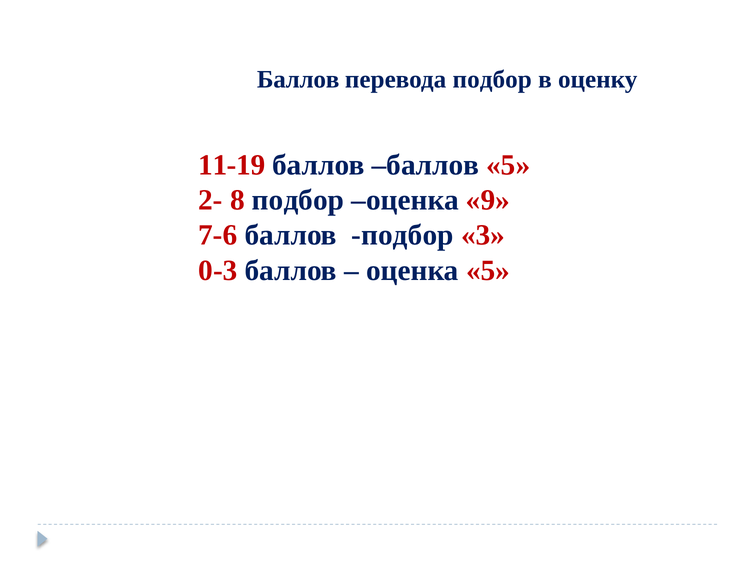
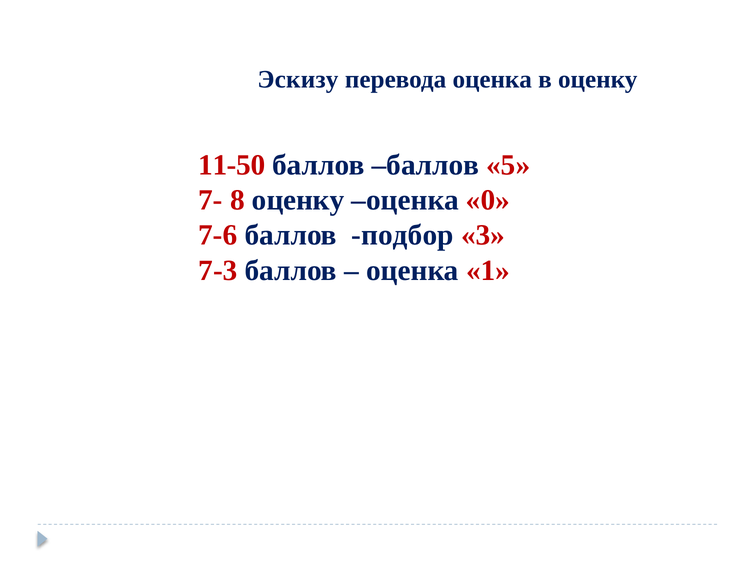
Баллов: Баллов -> Эскизу (298, 80)
перевода подбор: подбор -> оценка (492, 80)
11-19: 11-19 -> 11-50 (232, 165)
2-: 2- -> 7- (211, 200)
8 подбор: подбор -> оценку (298, 200)
9: 9 -> 0 (488, 200)
0-3: 0-3 -> 7-3 (218, 271)
оценка 5: 5 -> 1 (488, 271)
